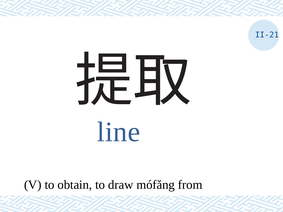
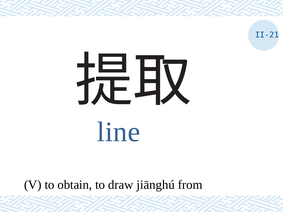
mófǎng: mófǎng -> jiānghú (156, 185)
